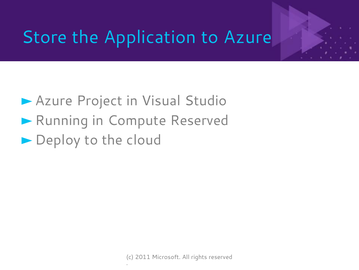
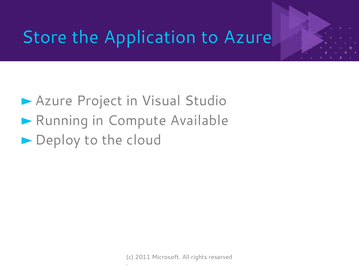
Compute Reserved: Reserved -> Available (199, 120)
